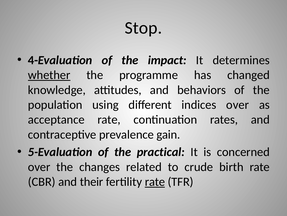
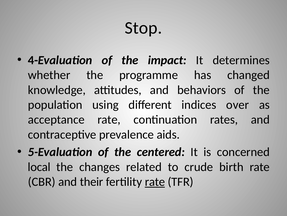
whether underline: present -> none (49, 75)
gain: gain -> aids (168, 134)
practical: practical -> centered (161, 152)
over: over -> local (39, 166)
